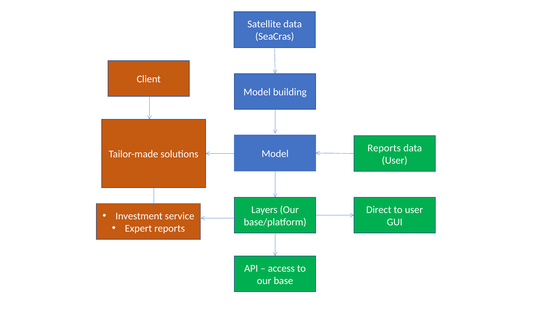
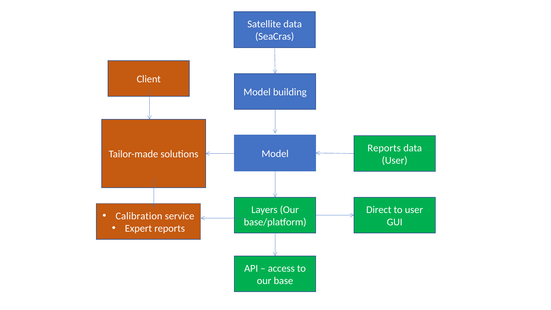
Investment: Investment -> Calibration (139, 216)
